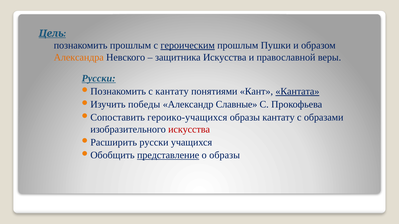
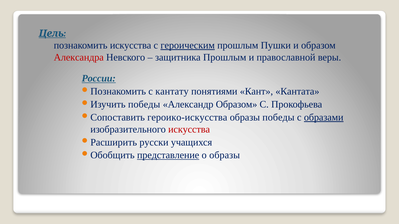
познакомить прошлым: прошлым -> искусства (131, 45)
Александра colour: orange -> red (79, 57)
защитника Искусства: Искусства -> Прошлым (225, 57)
Русски: Русски -> России (99, 79)
Кантата underline: present -> none (297, 92)
Александр Славные: Славные -> Образом (237, 105)
героико-учащихся: героико-учащихся -> героико-искусства (187, 118)
образы кантату: кантату -> победы (278, 118)
образами underline: none -> present (324, 118)
